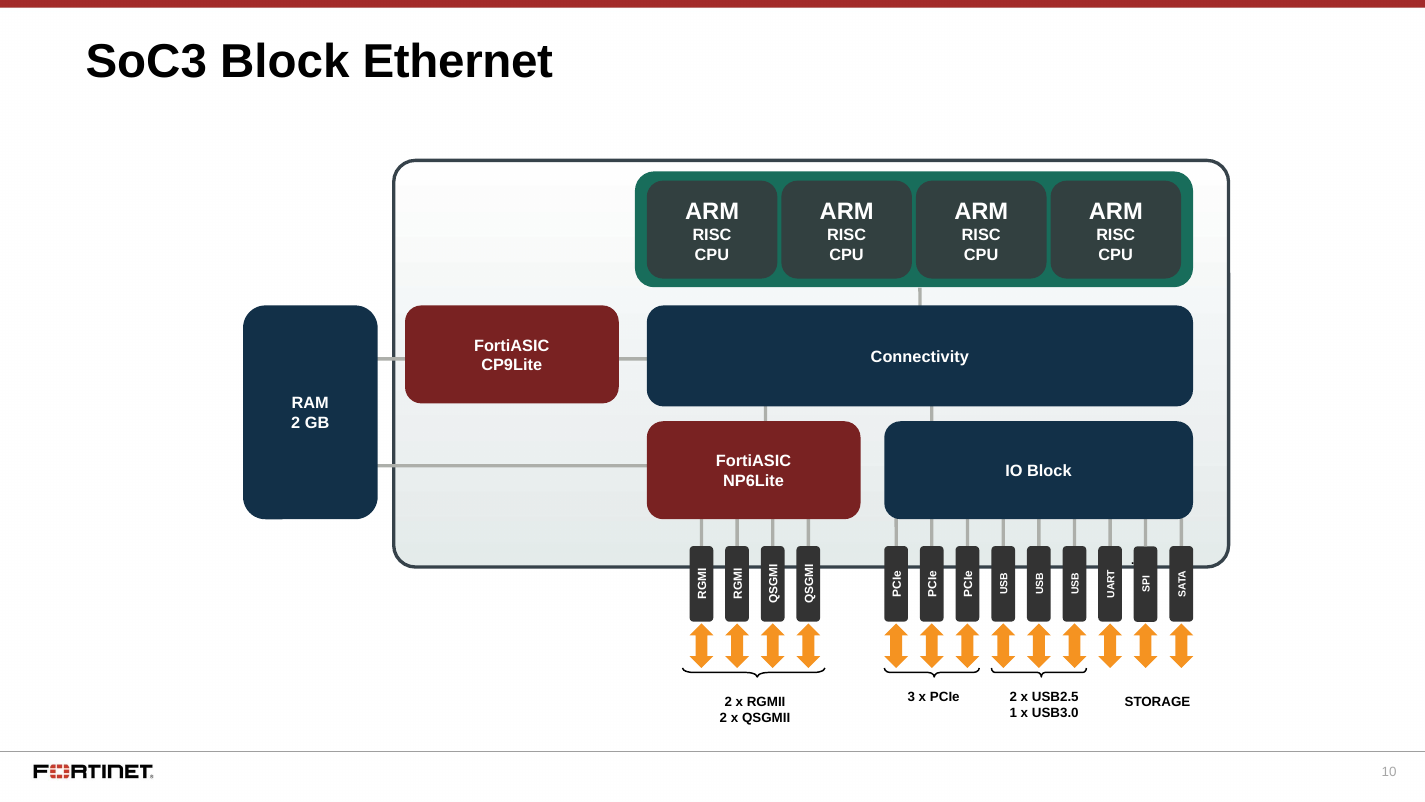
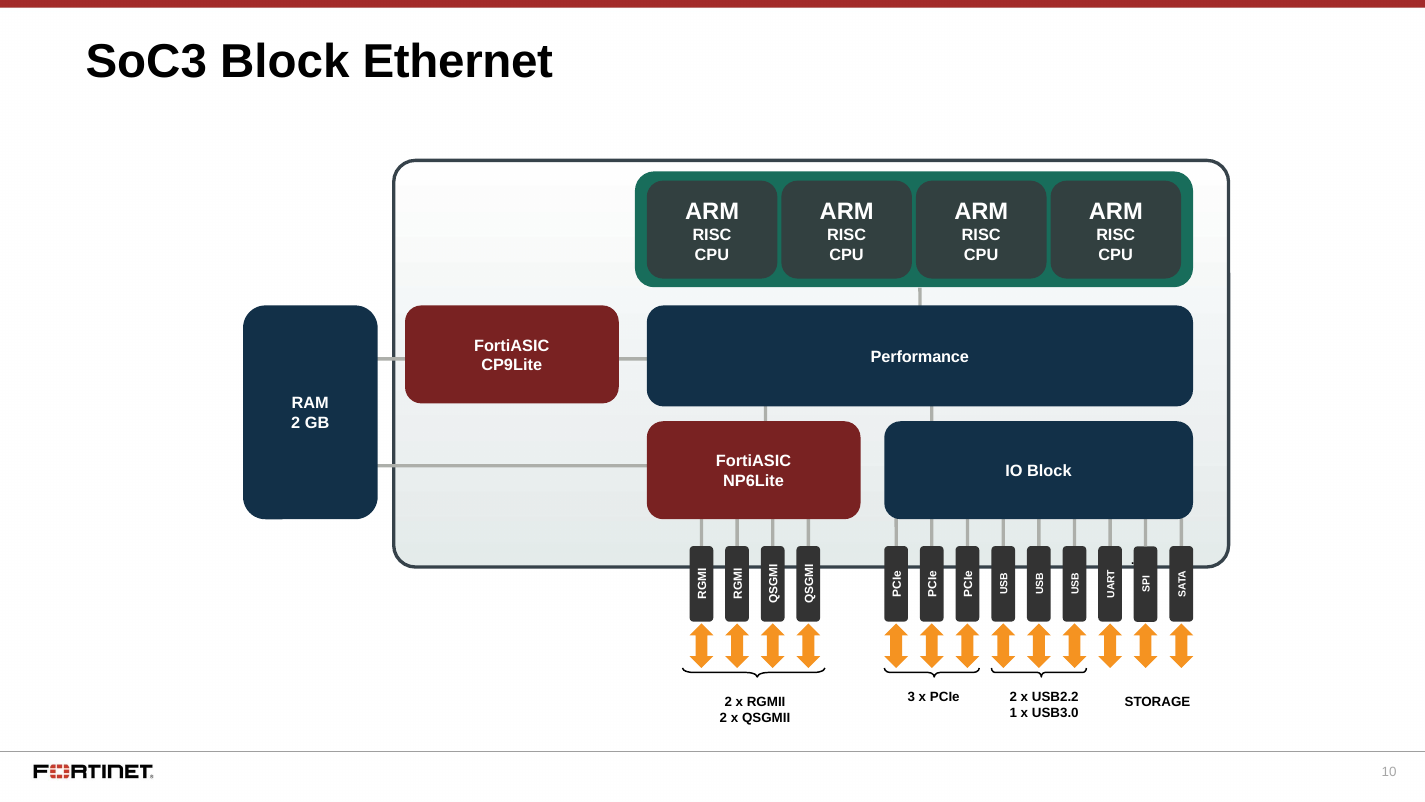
Connectivity: Connectivity -> Performance (920, 357)
USB2.5: USB2.5 -> USB2.2 (1055, 697)
